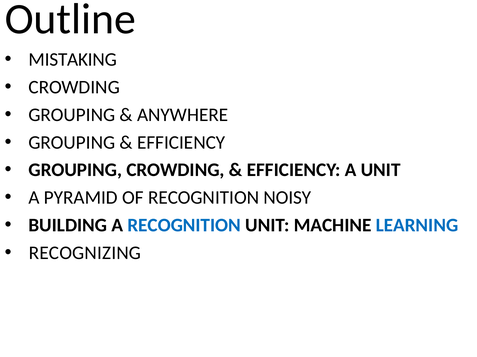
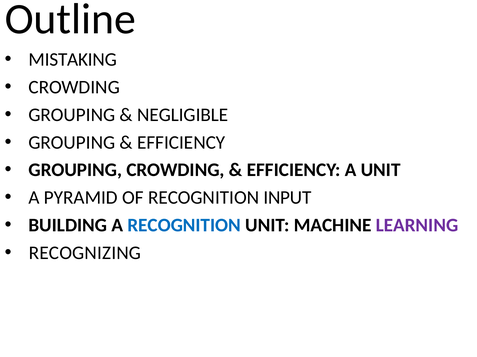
ANYWHERE: ANYWHERE -> NEGLIGIBLE (183, 115)
NOISY: NOISY -> INPUT (287, 198)
LEARNING colour: blue -> purple (417, 226)
